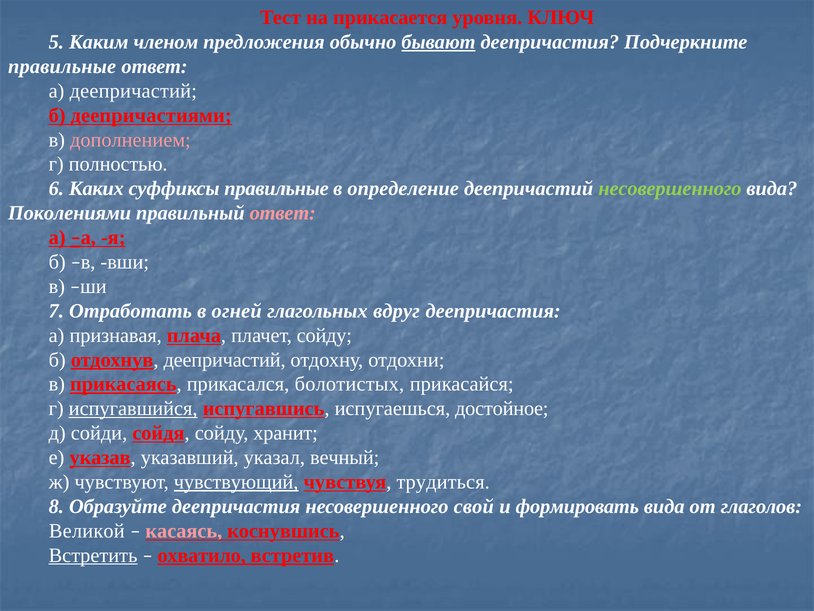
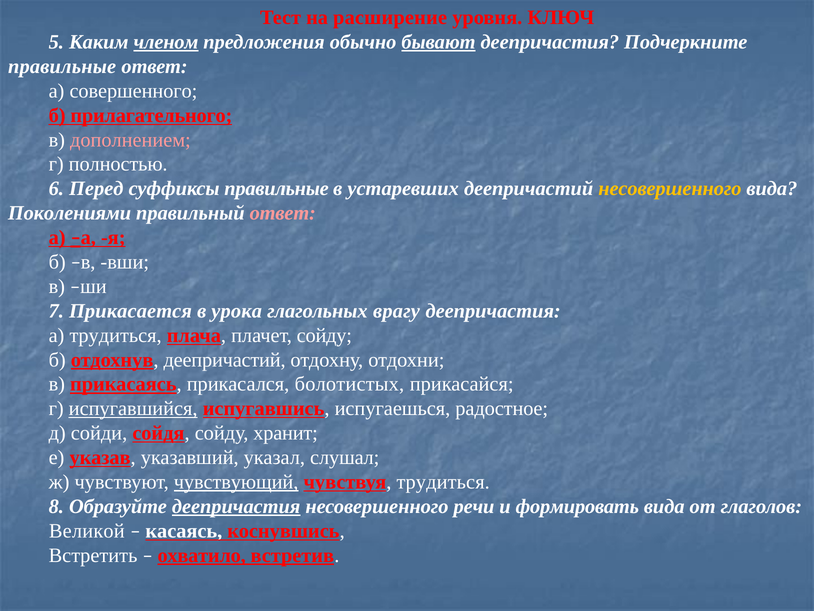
прикасается: прикасается -> расширение (390, 18)
членом underline: none -> present (166, 42)
а деепричастий: деепричастий -> совершенного (133, 91)
деепричастиями: деепричастиями -> прилагательного (151, 115)
Каких: Каких -> Перед (96, 189)
определение: определение -> устаревших (403, 189)
несовершенного colour: light green -> yellow (670, 189)
Отработать: Отработать -> Прикасается (130, 311)
огней: огней -> урока (237, 311)
вдруг: вдруг -> врагу (396, 311)
а признавая: признавая -> трудиться (116, 335)
достойное: достойное -> радостное (502, 408)
вечный: вечный -> слушал (345, 457)
деепричастия underline: none -> present (236, 506)
свой: свой -> речи (474, 506)
касаясь colour: pink -> white (184, 530)
Встретить underline: present -> none (93, 555)
